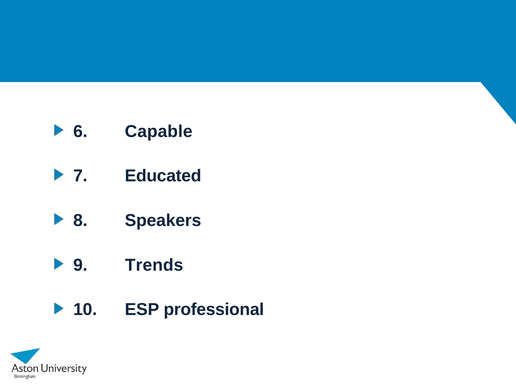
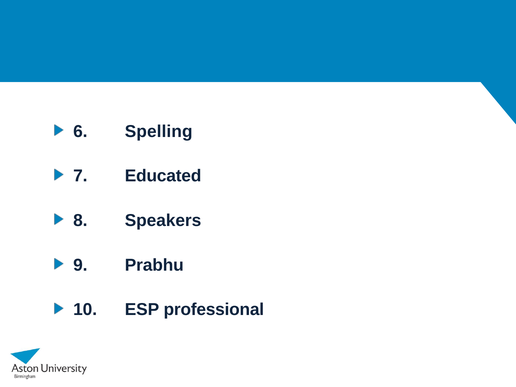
Capable: Capable -> Spelling (159, 131)
Trends: Trends -> Prabhu (154, 265)
